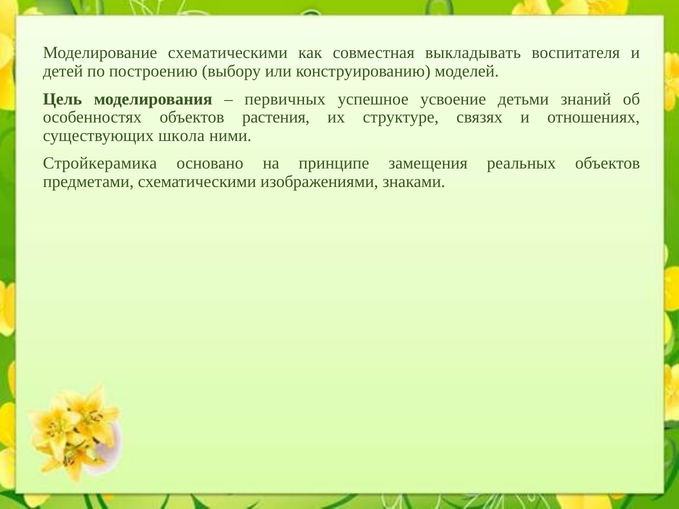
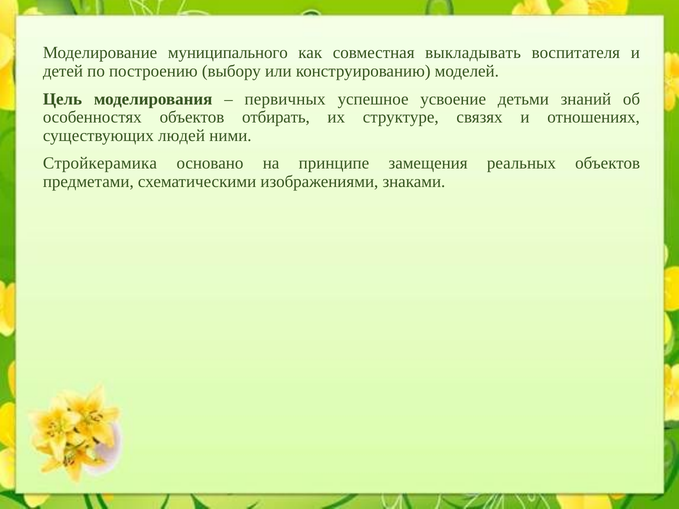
Моделирование схематическими: схематическими -> муниципального (228, 53)
растения: растения -> отбирать (276, 117)
школа: школа -> людей (181, 136)
